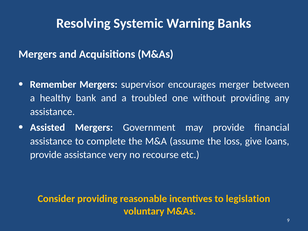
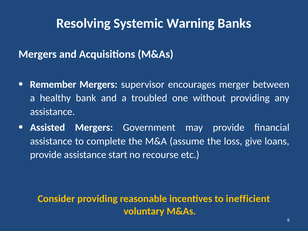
very: very -> start (118, 155)
legislation: legislation -> inefficient (248, 199)
